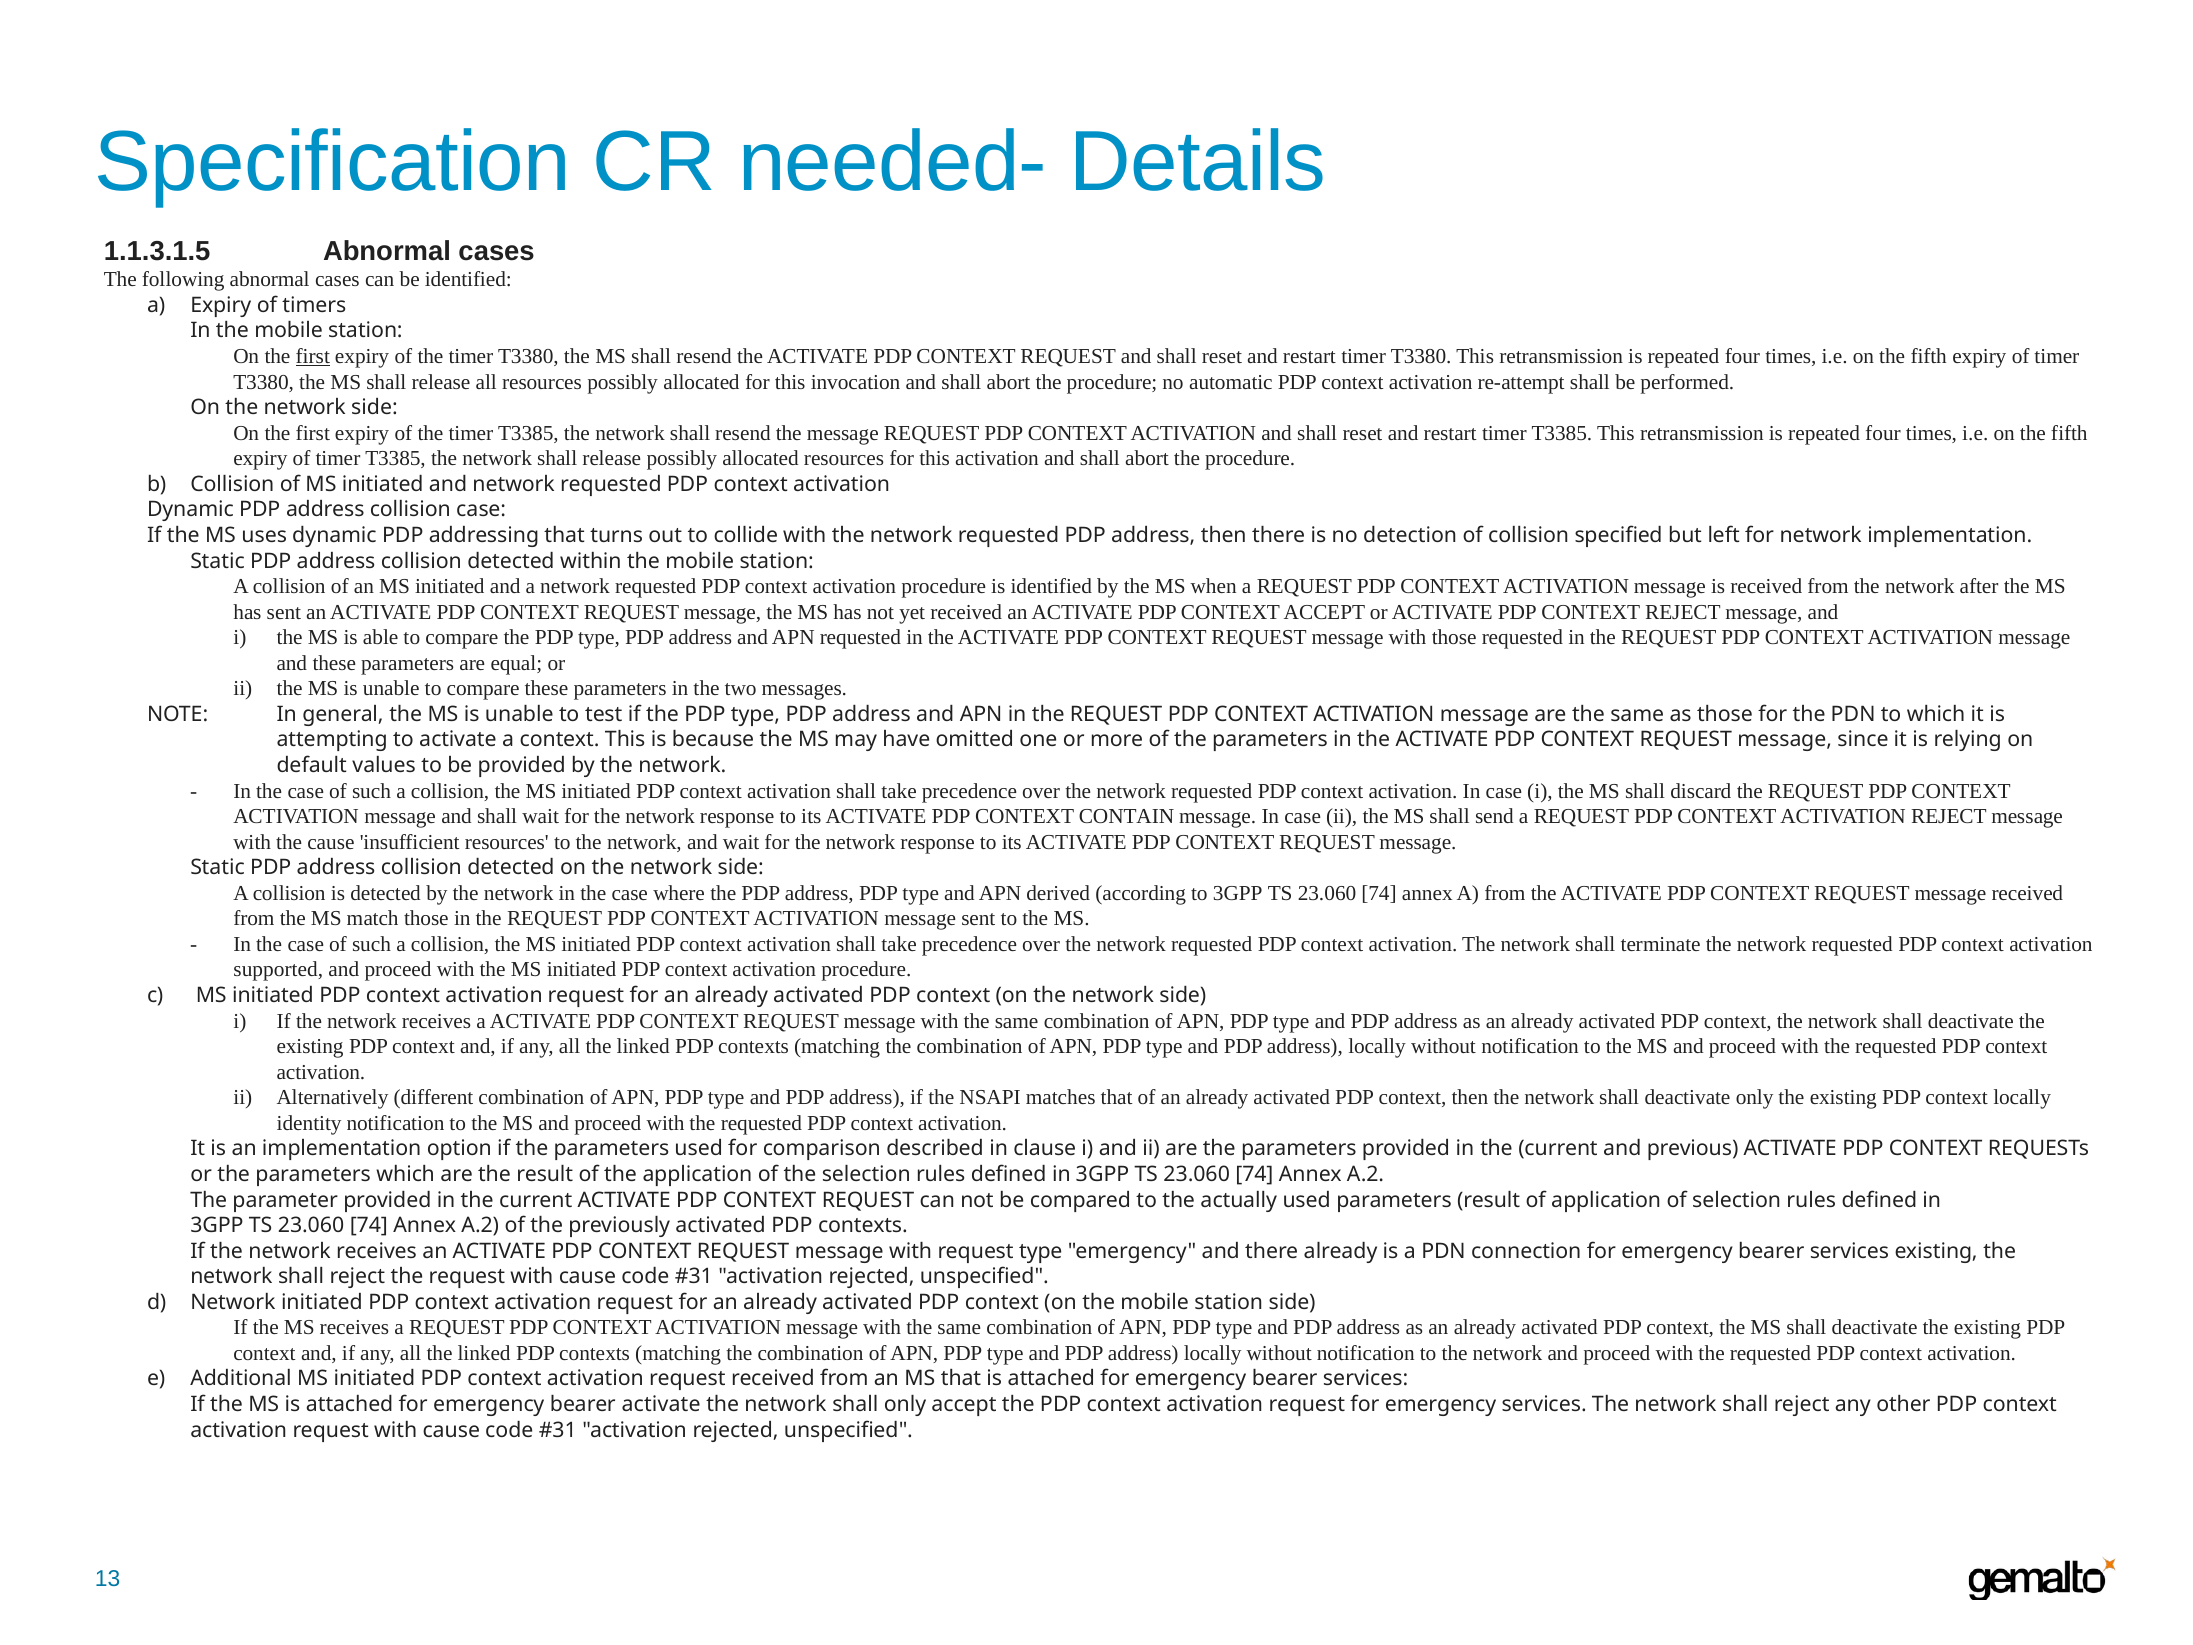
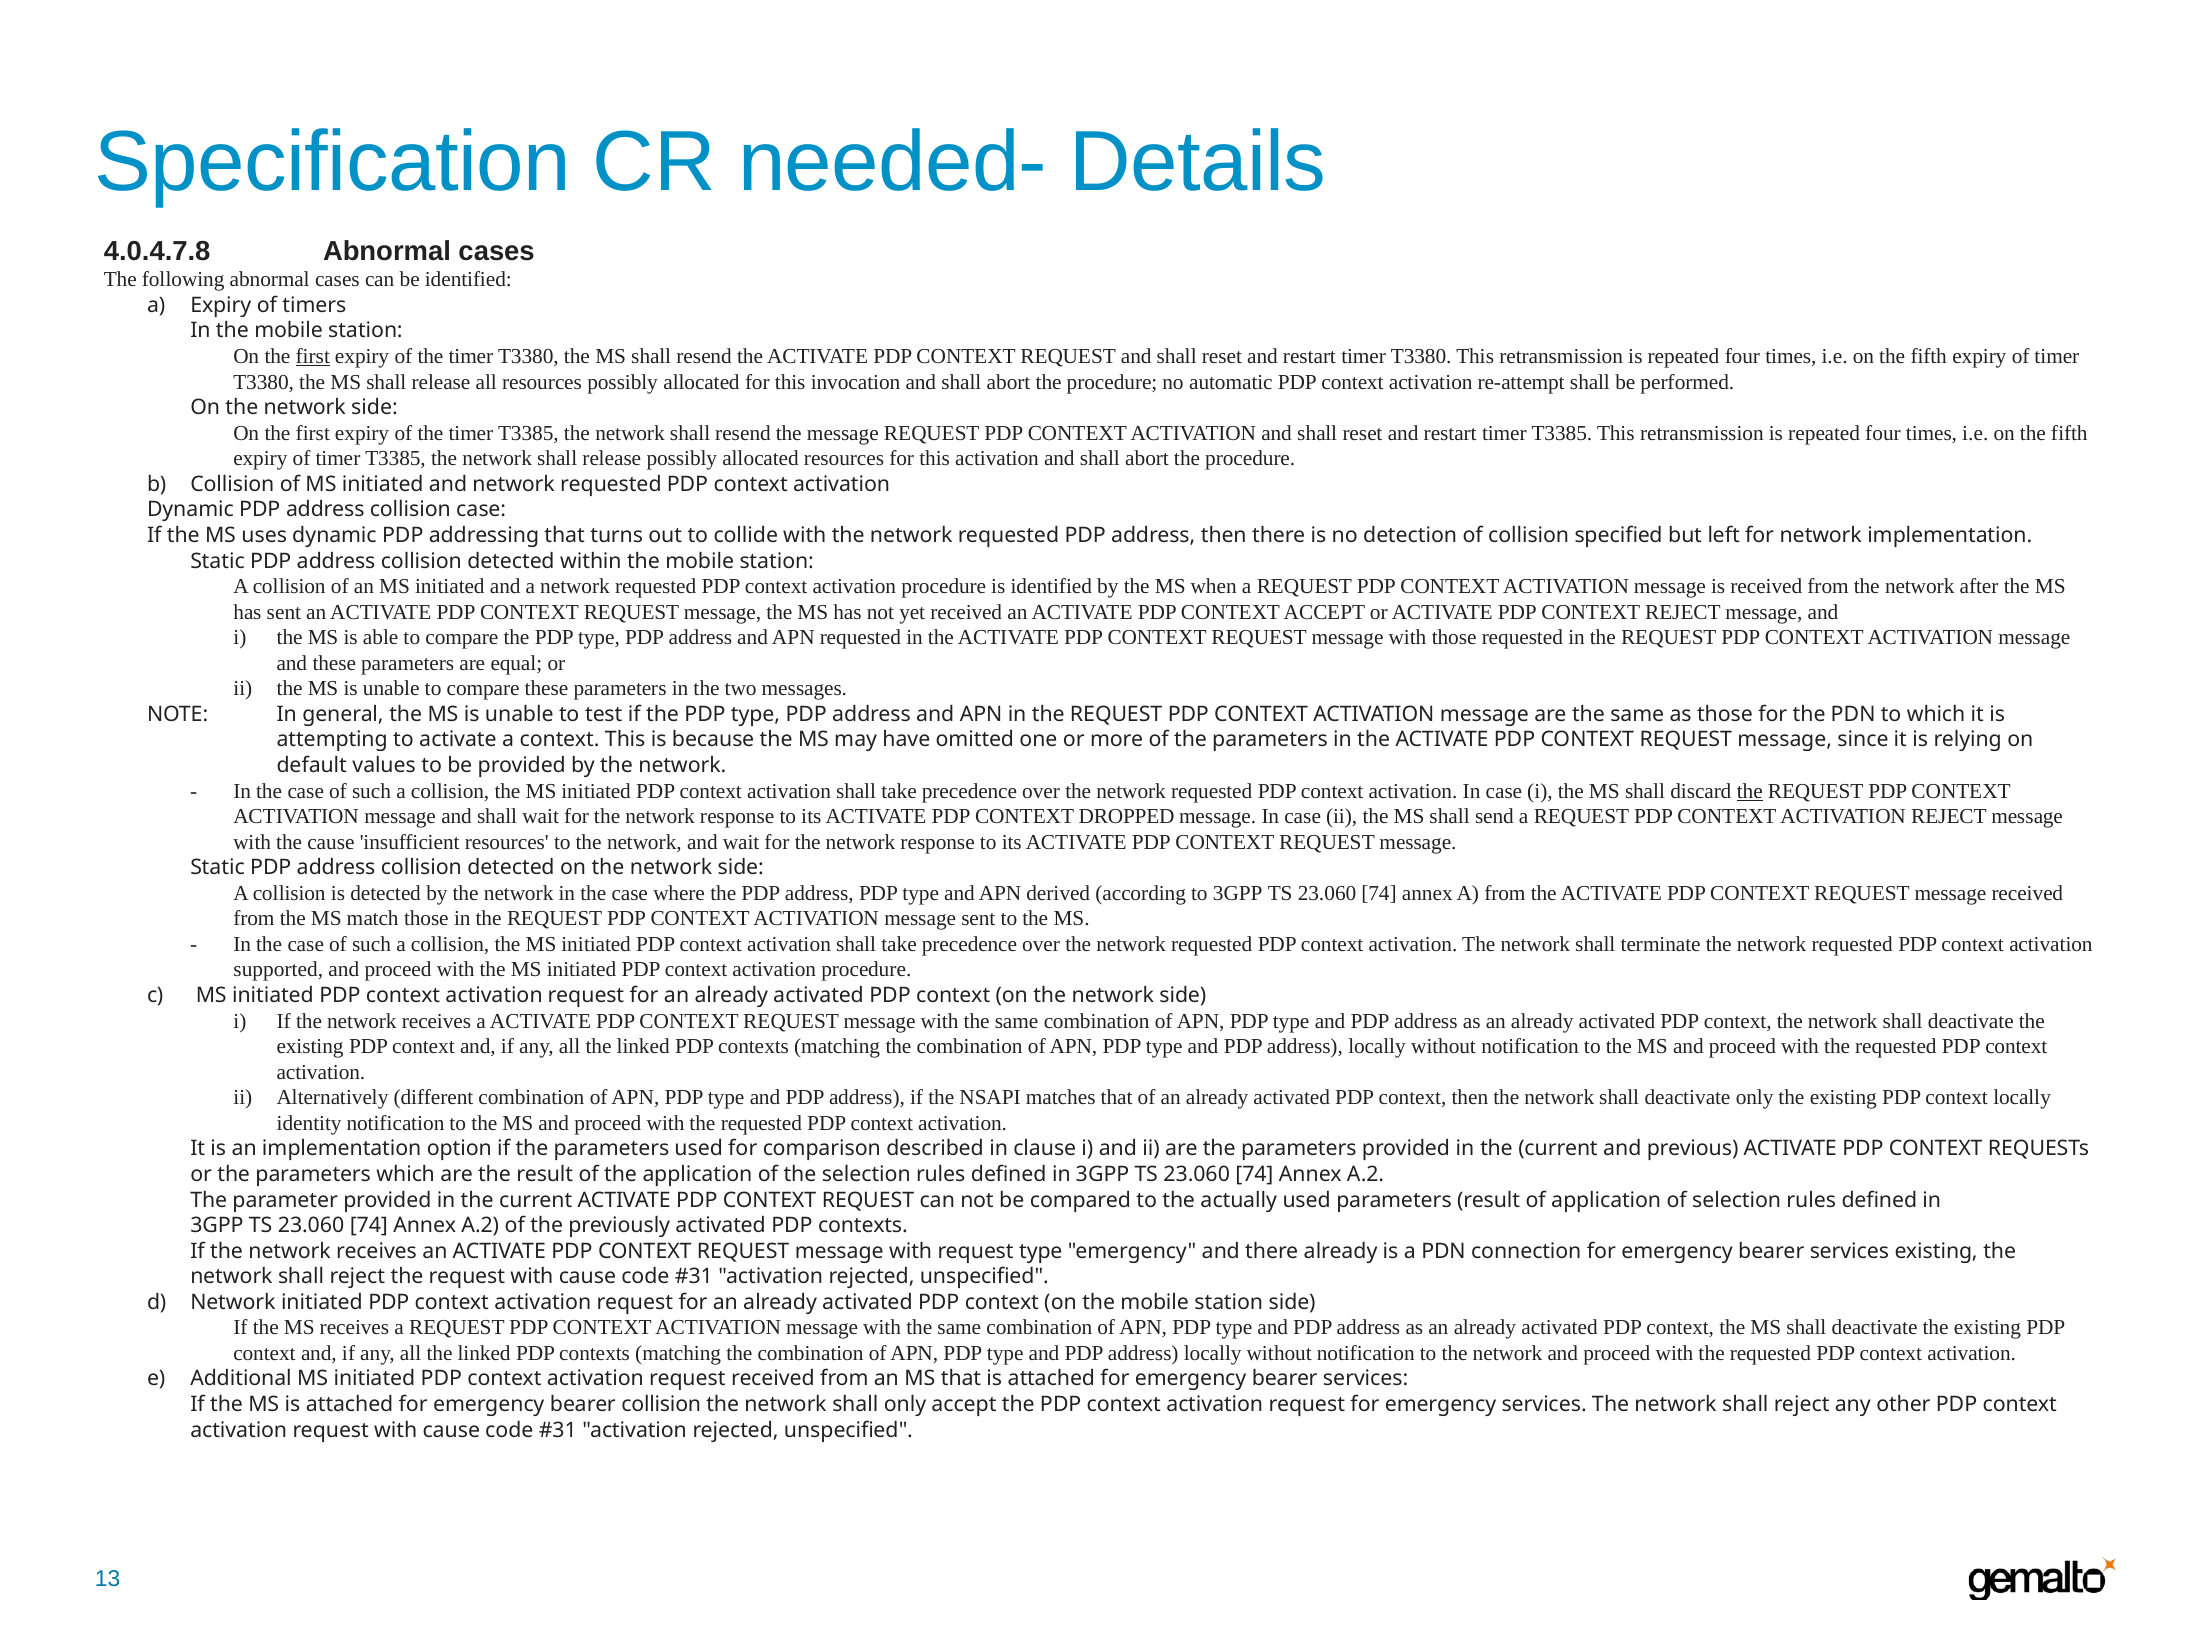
1.1.3.1.5: 1.1.3.1.5 -> 4.0.4.7.8 (157, 251)
the underline: none -> present (1750, 791)
CONTAIN: CONTAIN -> DROPPED (1127, 816)
bearer activate: activate -> collision (661, 1404)
